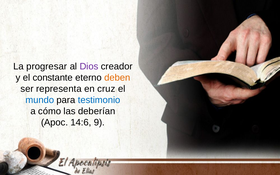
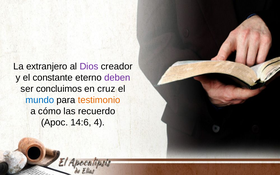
progresar: progresar -> extranjero (47, 66)
deben colour: orange -> purple (117, 78)
representa: representa -> concluimos (59, 89)
testimonio colour: blue -> orange (99, 100)
deberían: deberían -> recuerdo (97, 111)
9: 9 -> 4 (99, 122)
